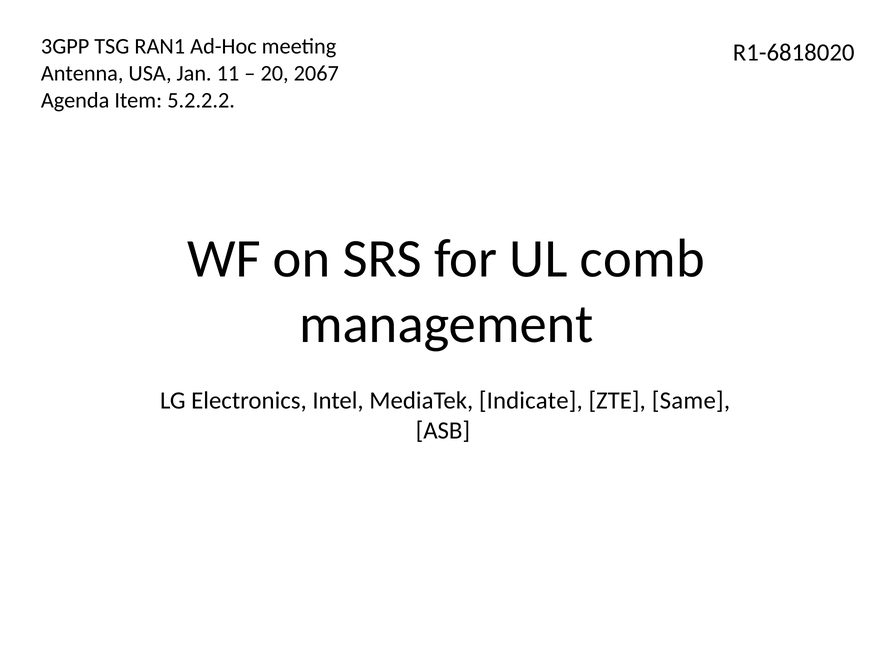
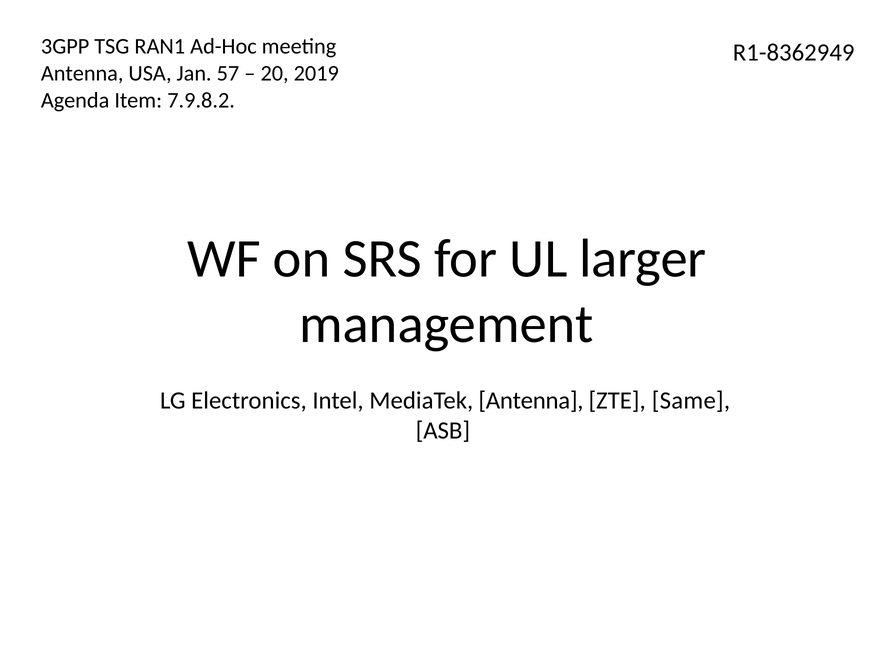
R1-6818020: R1-6818020 -> R1-8362949 (794, 53)
11: 11 -> 57 (228, 73)
2067: 2067 -> 2019 (316, 73)
5.2.2.2: 5.2.2.2 -> 7.9.8.2 (201, 100)
comb: comb -> larger (643, 259)
MediaTek Indicate: Indicate -> Antenna (531, 401)
